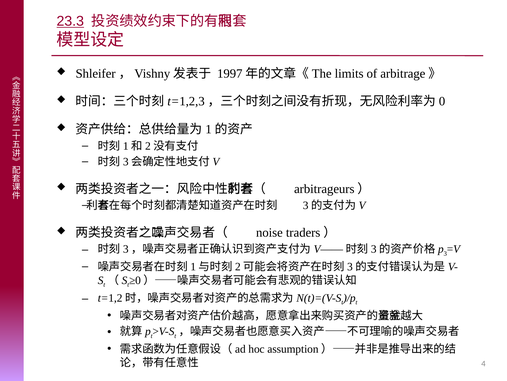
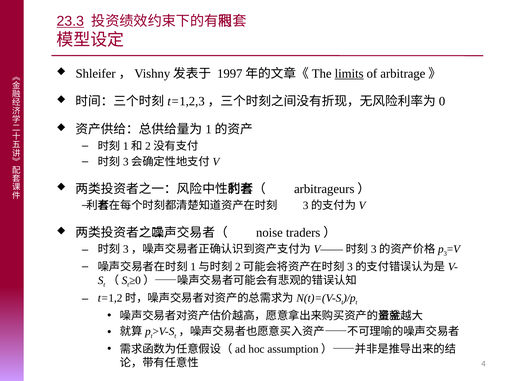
limits underline: none -> present (349, 73)
